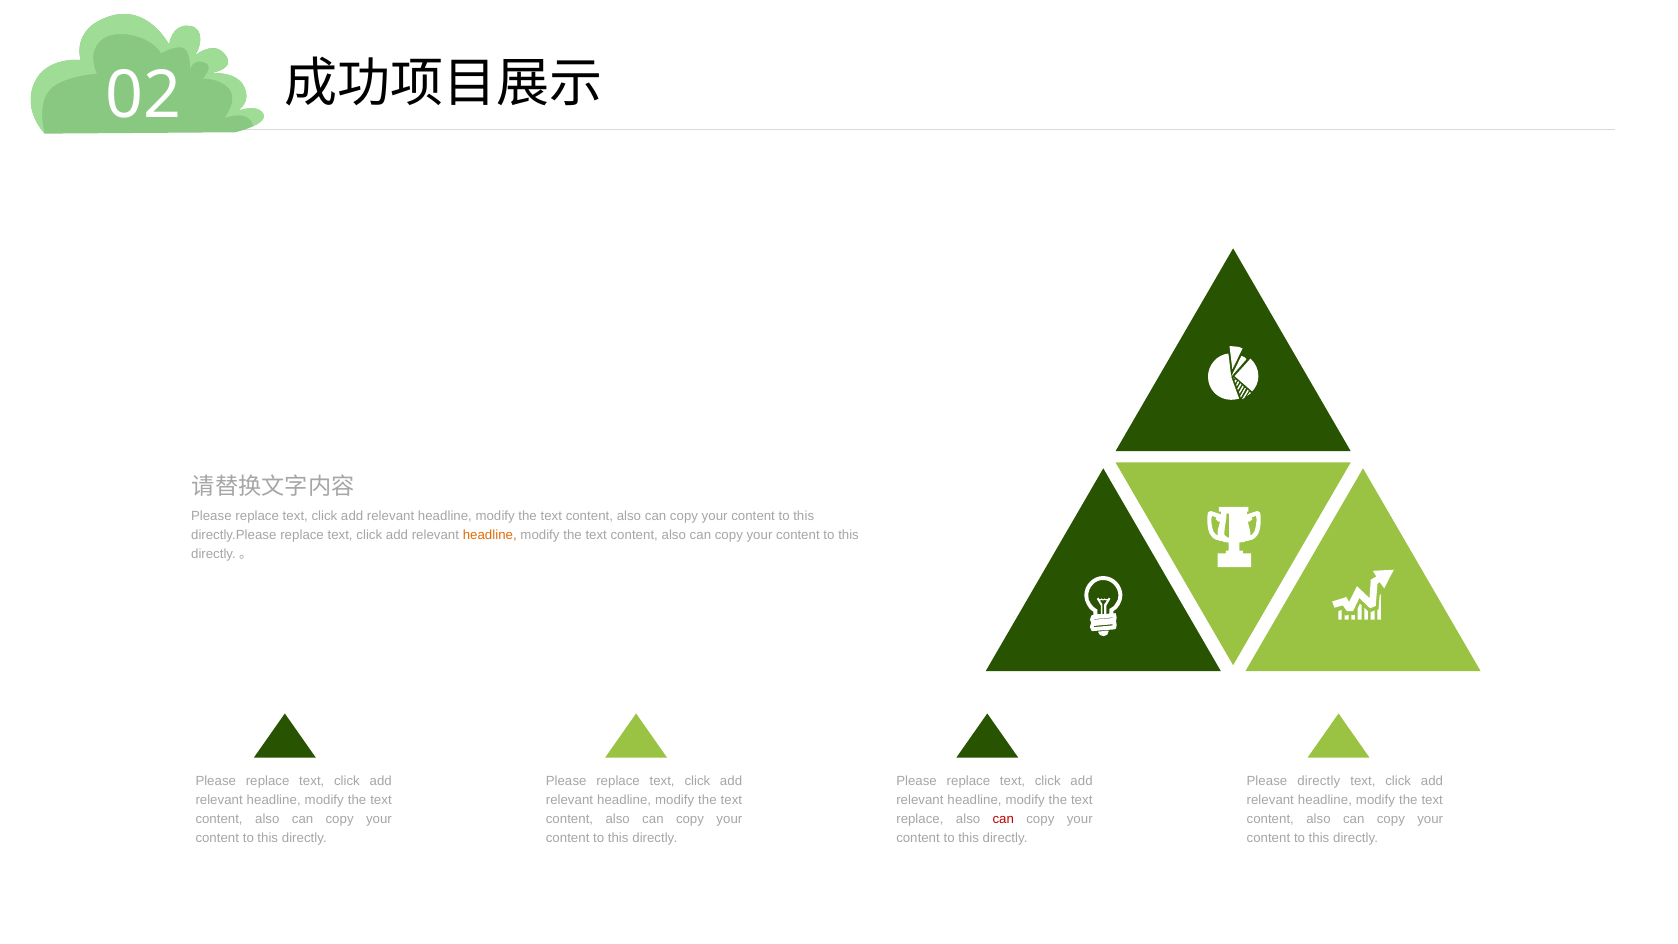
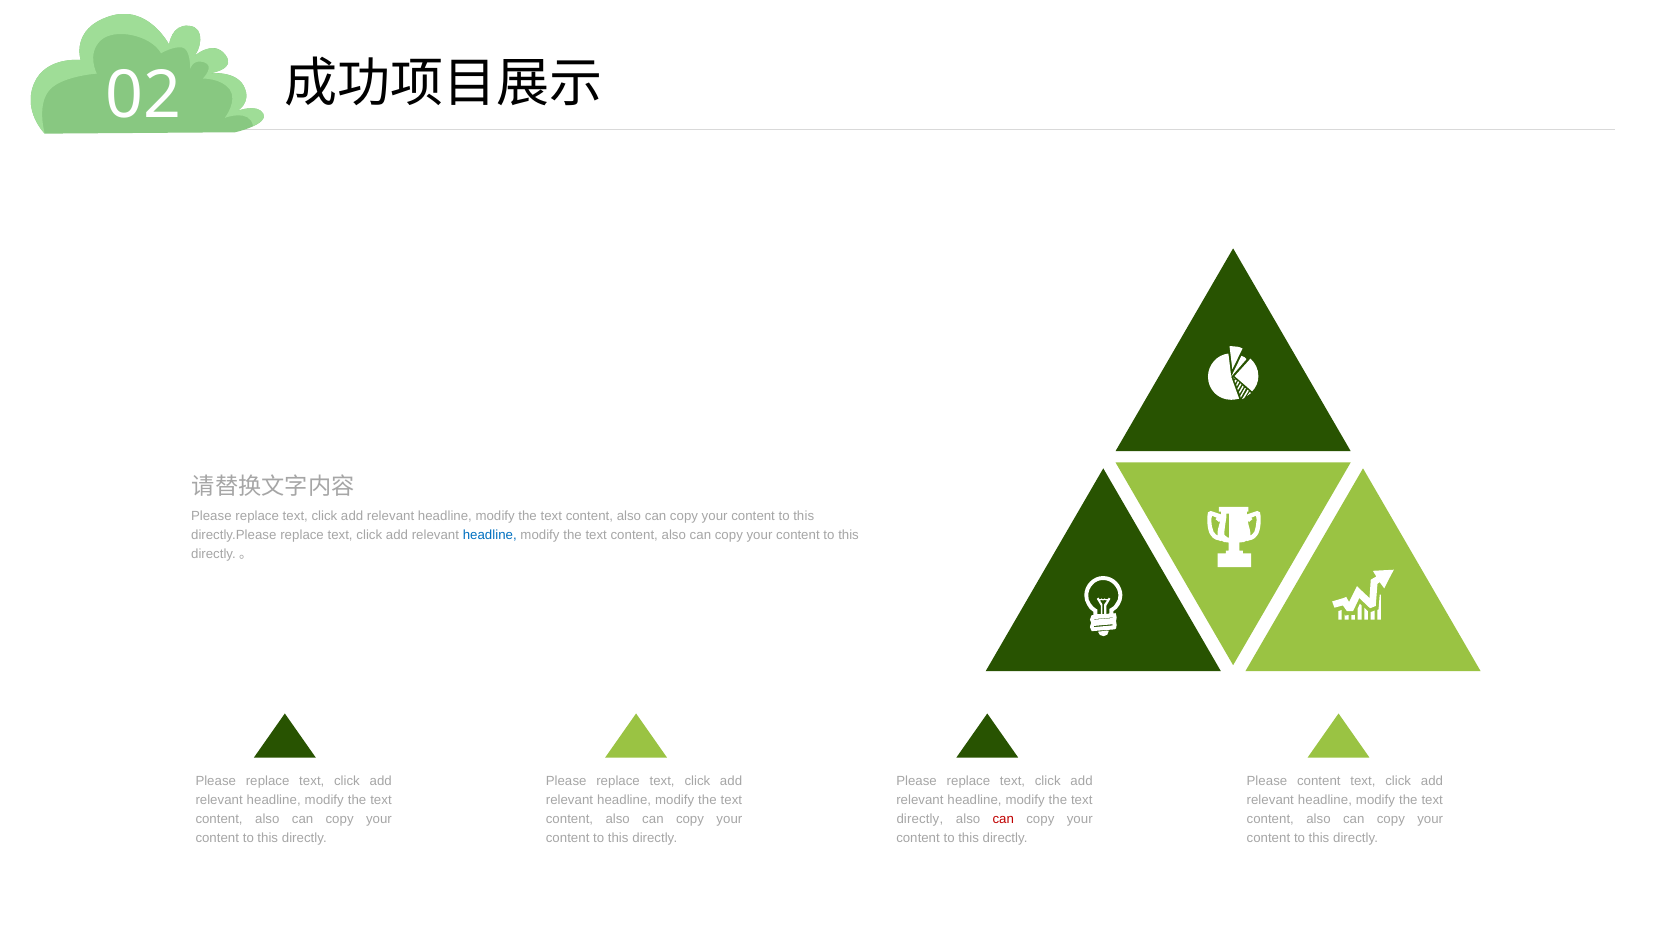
headline colour: orange -> blue (490, 535)
Please directly: directly -> content (1319, 781)
replace: replace -> directly (920, 819)
